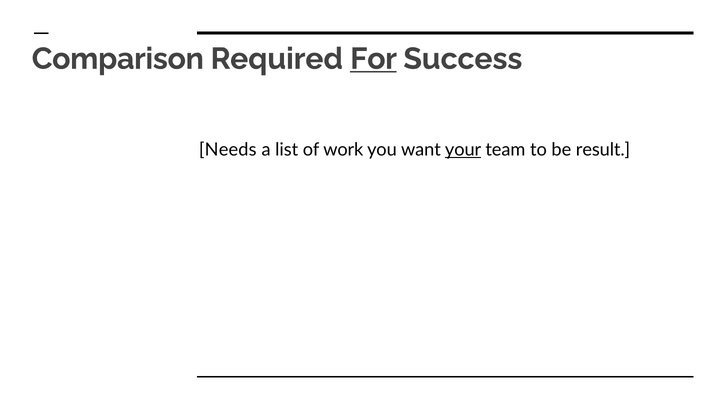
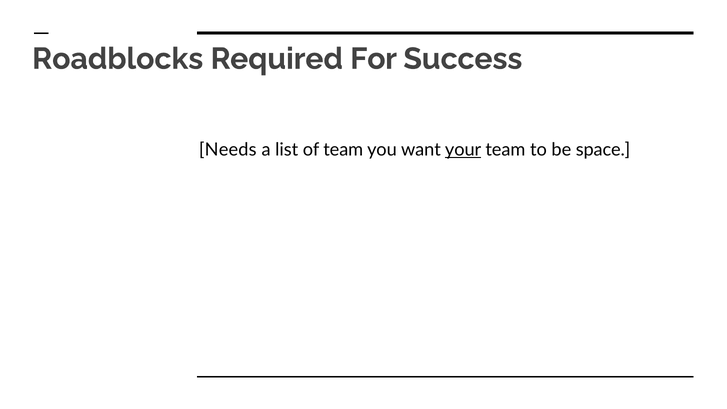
Comparison: Comparison -> Roadblocks (118, 59)
For underline: present -> none (374, 59)
of work: work -> team (343, 150)
result: result -> space (603, 150)
